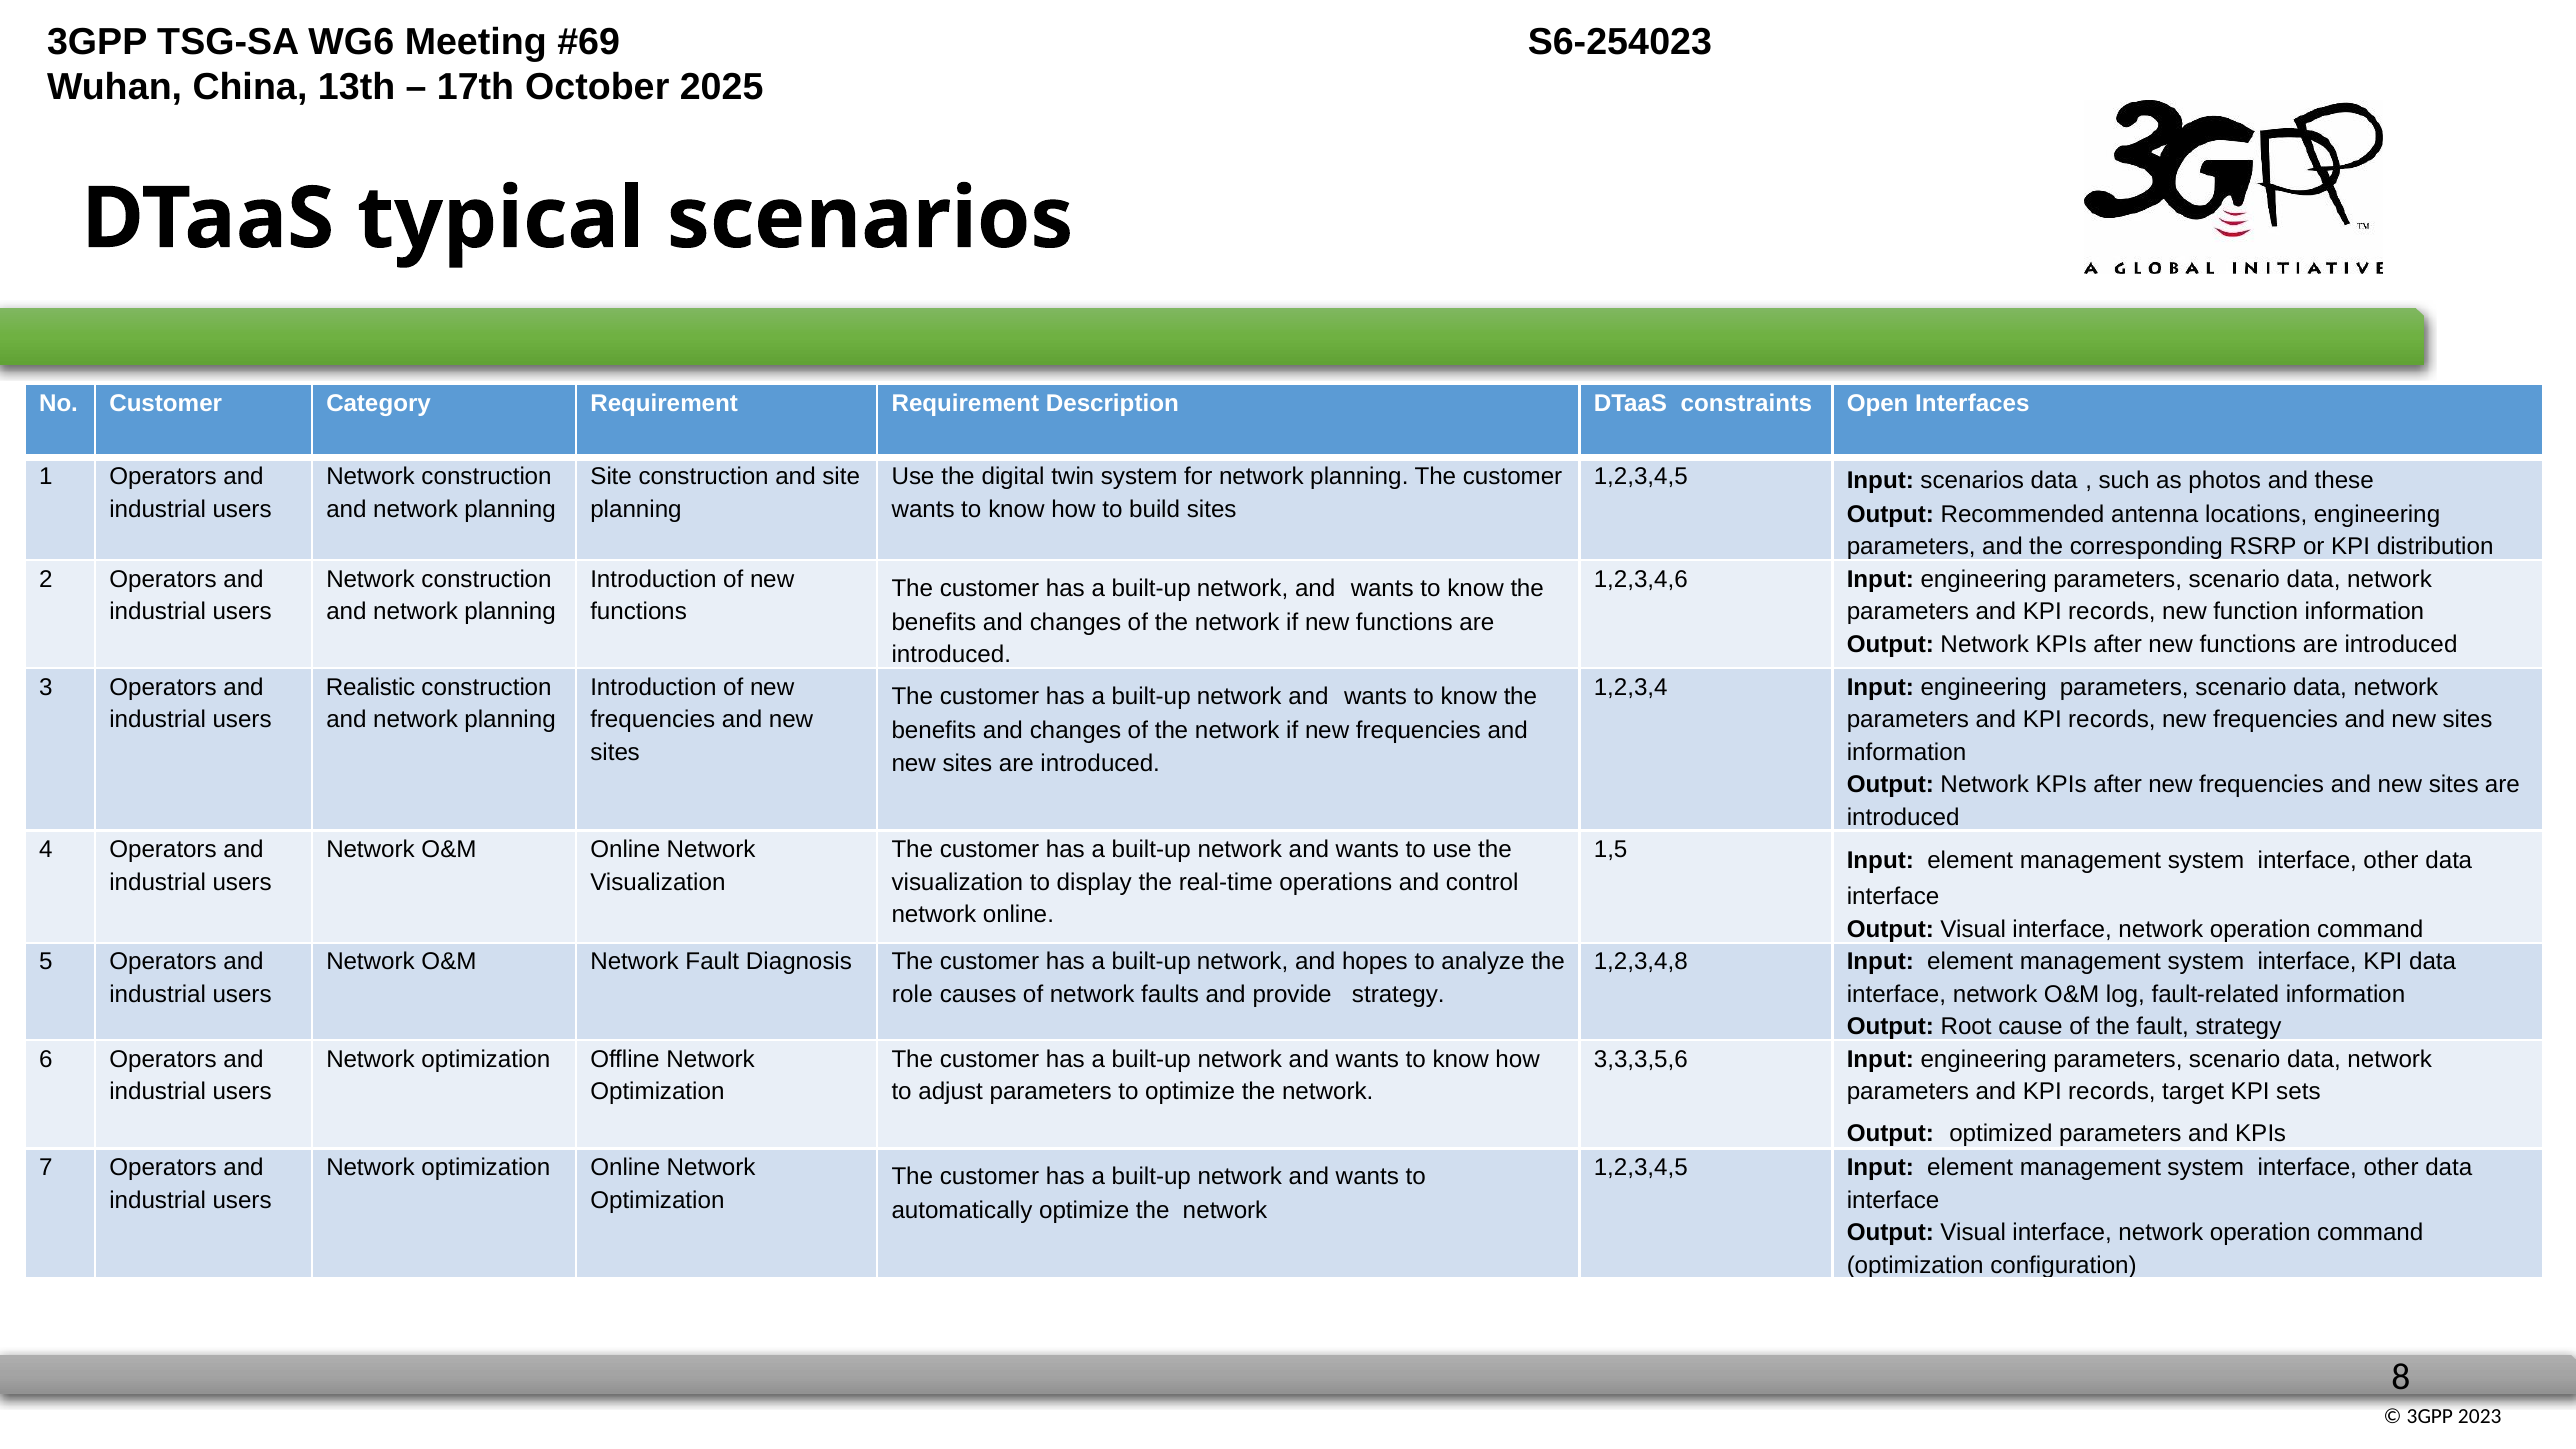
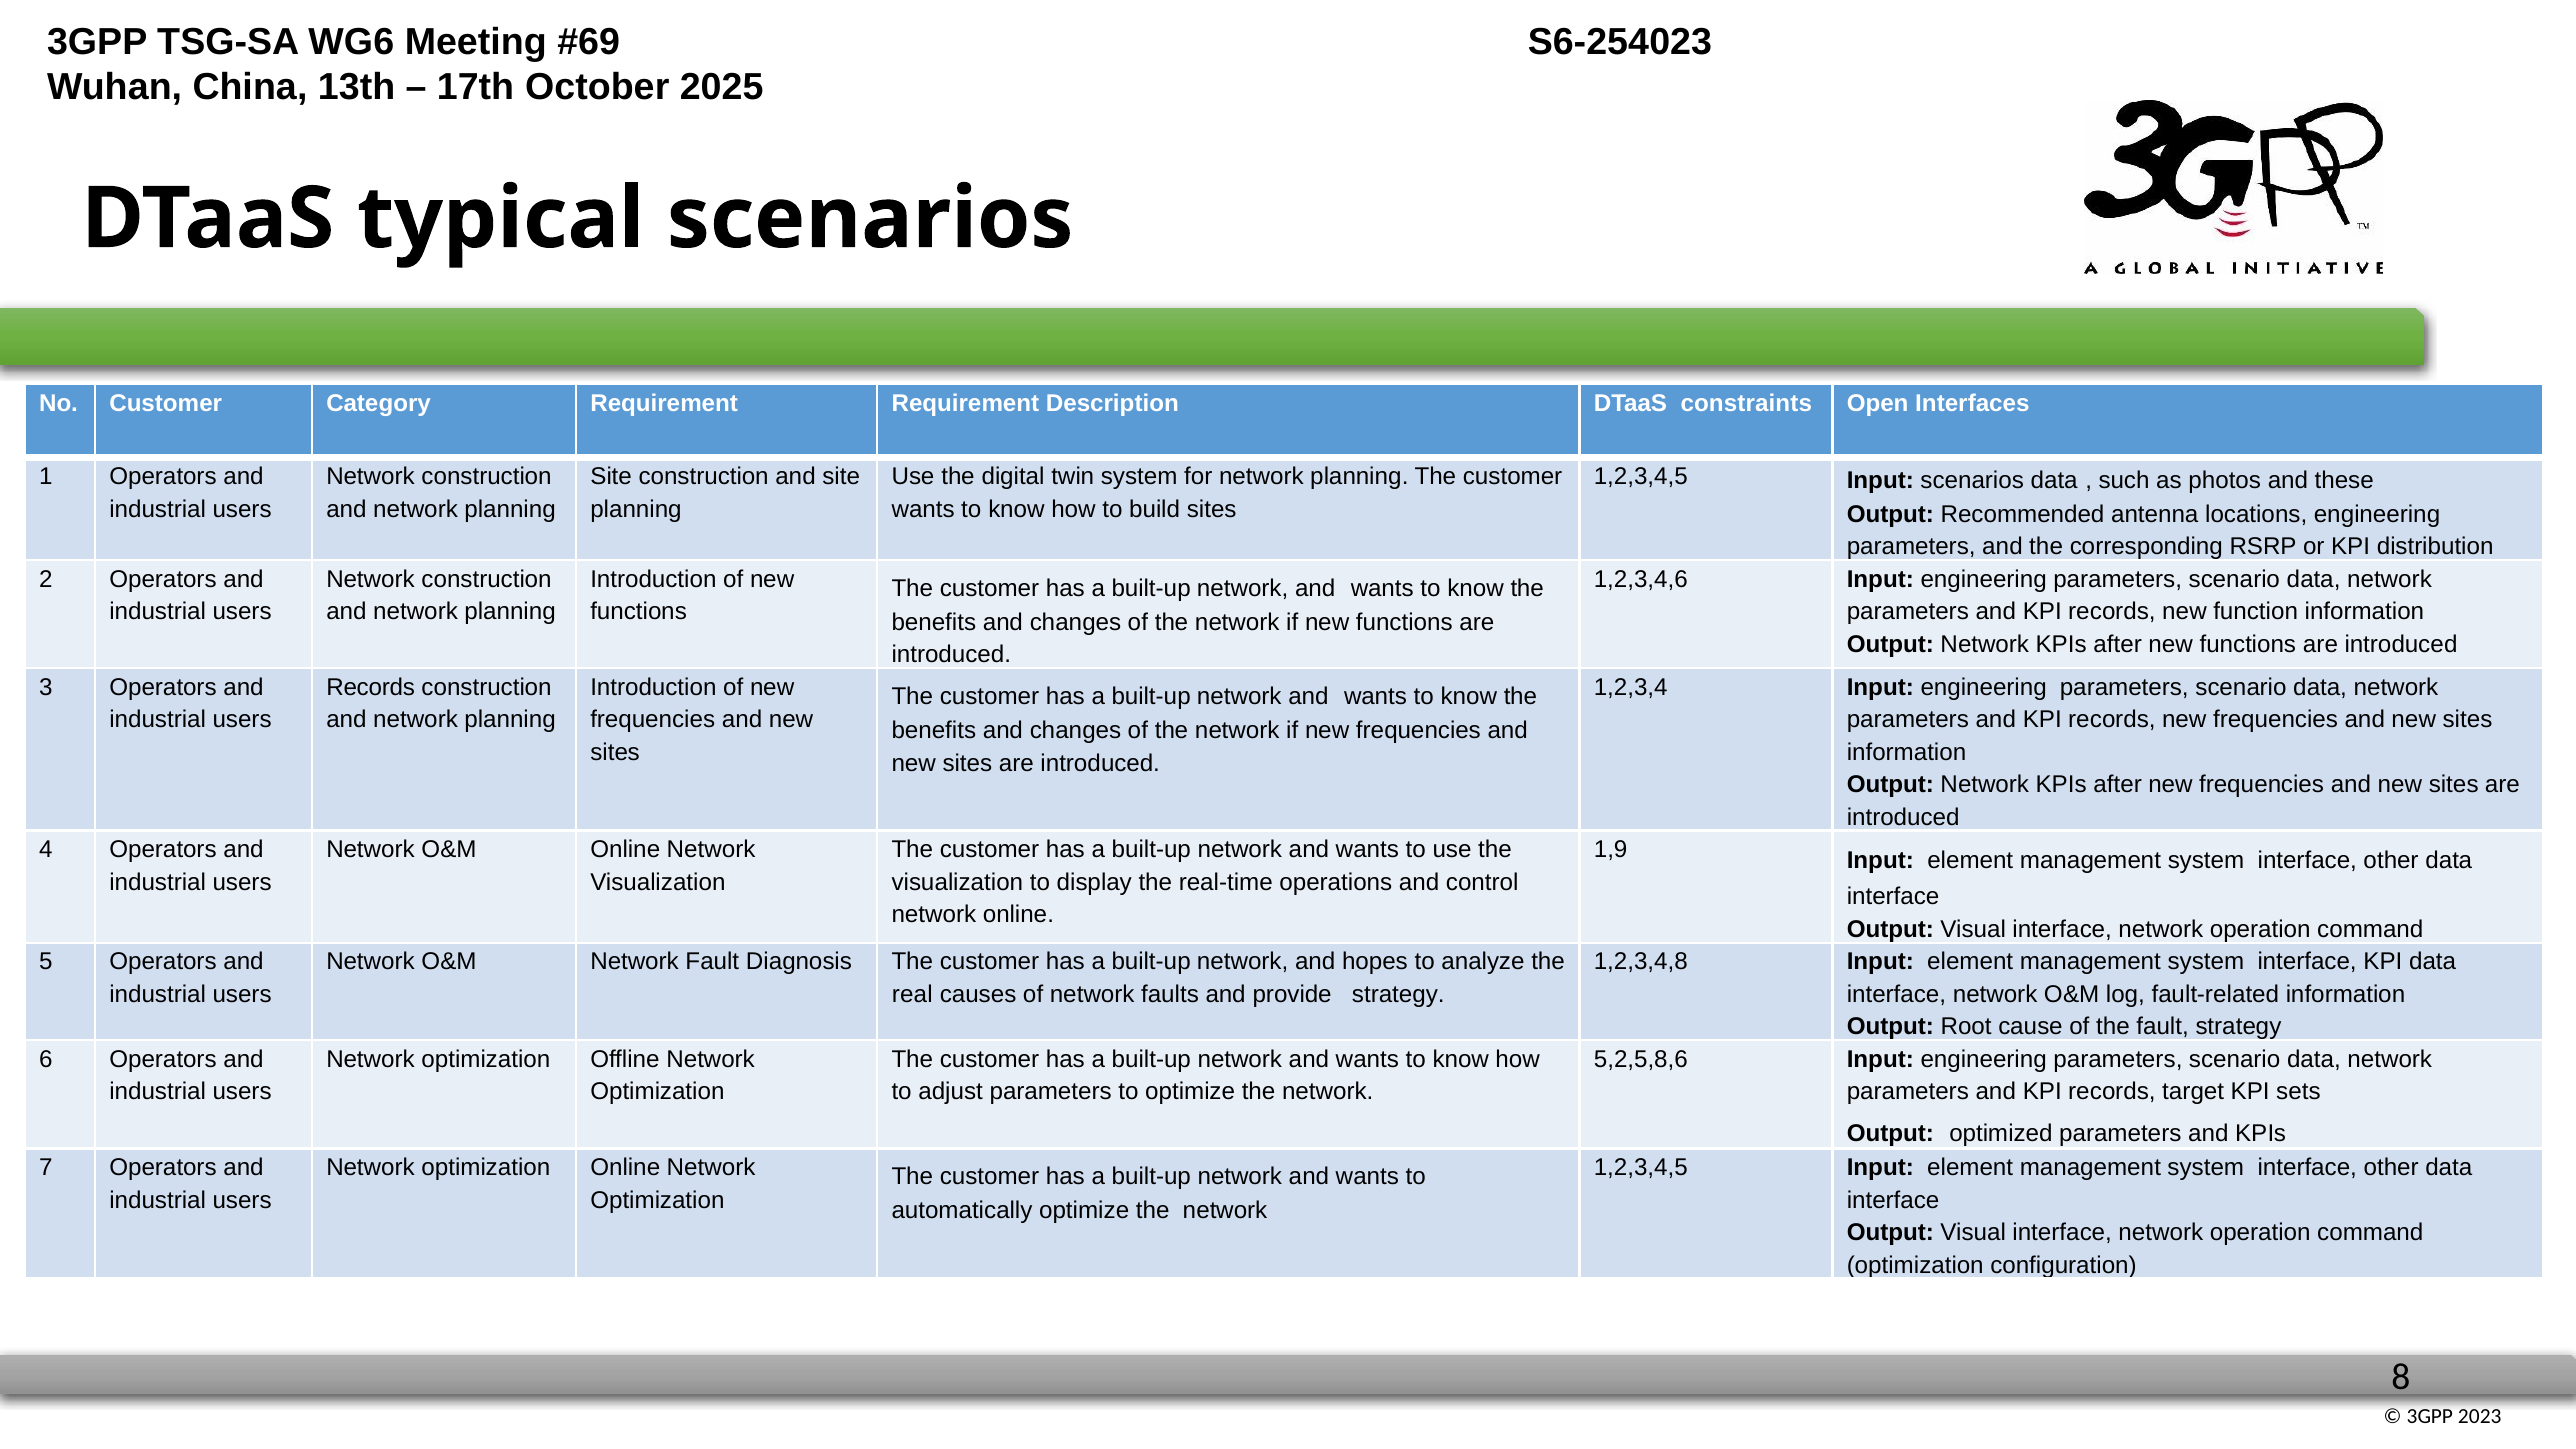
Realistic: Realistic -> Records (371, 687)
1,5: 1,5 -> 1,9 (1611, 850)
role: role -> real (912, 994)
3,3,3,5,6: 3,3,3,5,6 -> 5,2,5,8,6 (1641, 1059)
